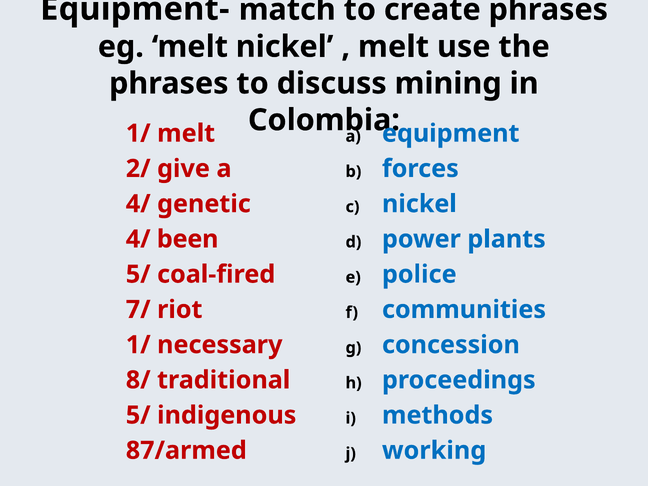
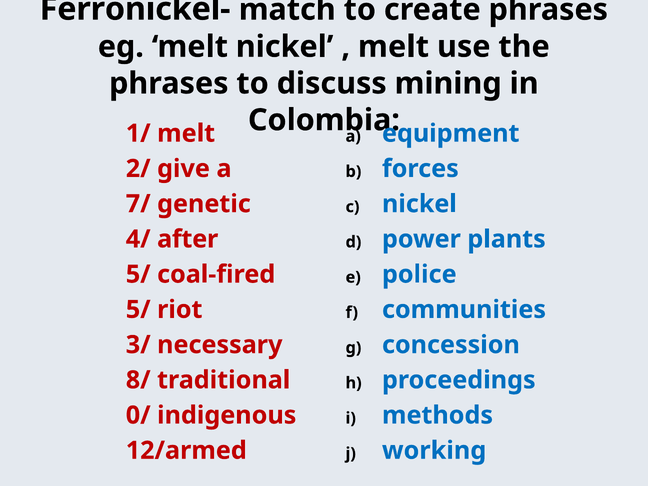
Equipment-: Equipment- -> Ferronickel- (135, 9)
4/: 4/ -> 7/ (138, 204)
been: been -> after (188, 239)
7/: 7/ -> 5/ (138, 310)
1/: 1/ -> 3/ (138, 345)
5/: 5/ -> 0/ (138, 415)
87/armed: 87/armed -> 12/armed (186, 451)
